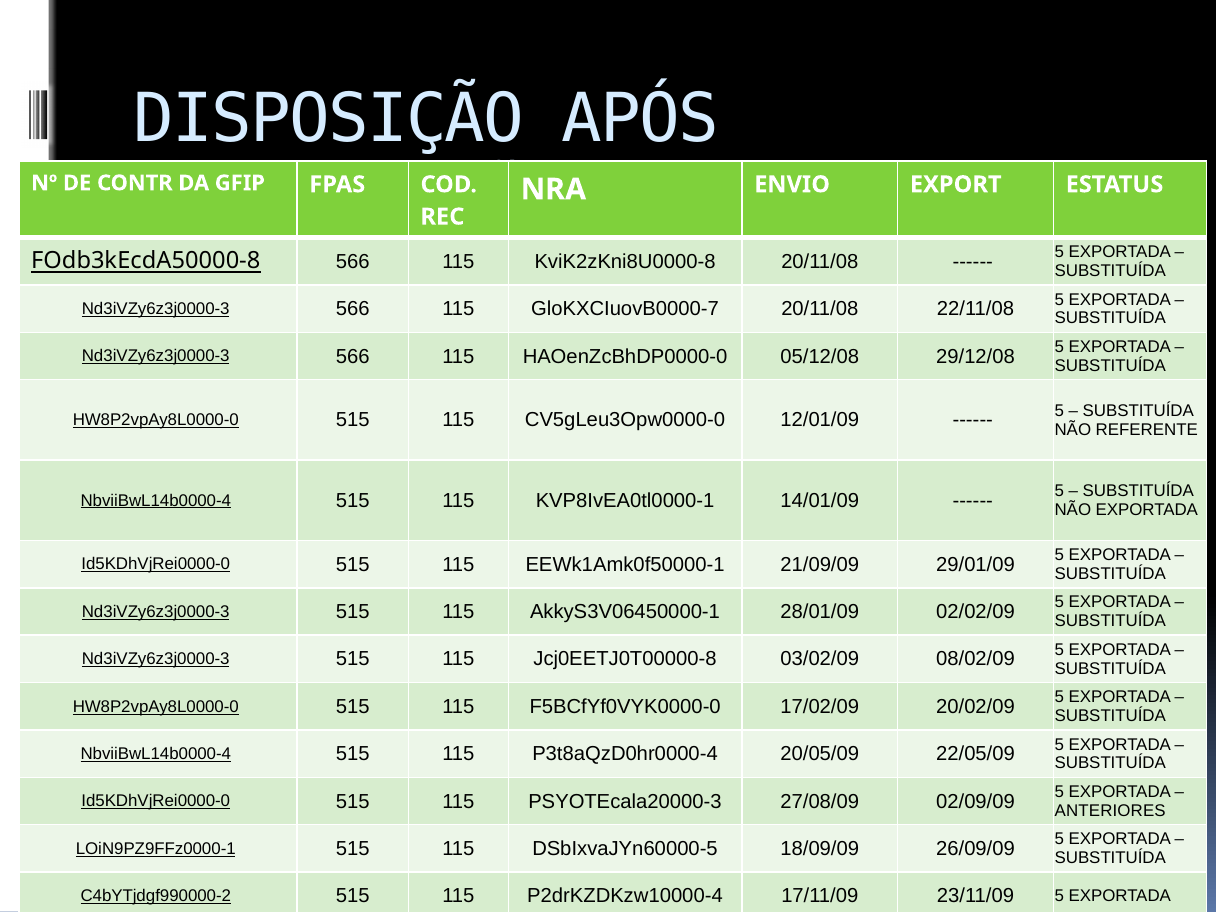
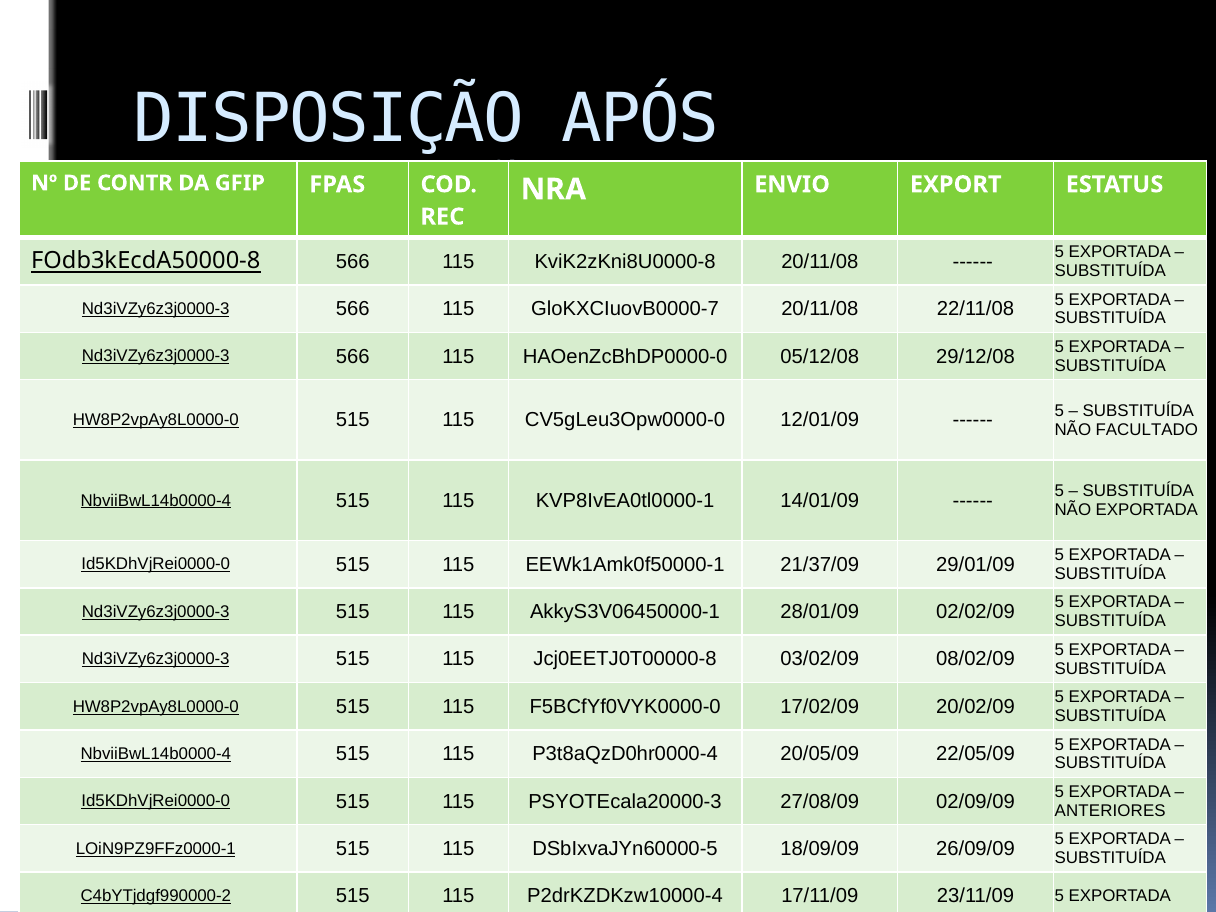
REFERENTE: REFERENTE -> FACULTADO (1147, 430)
21/09/09: 21/09/09 -> 21/37/09 (820, 565)
